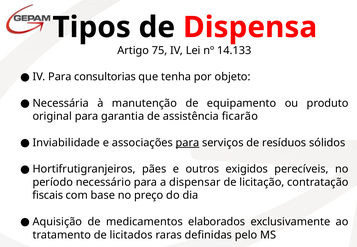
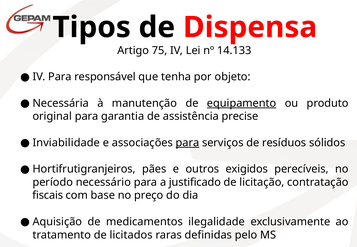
consultorias: consultorias -> responsável (105, 77)
equipamento underline: none -> present (242, 103)
ficarão: ficarão -> precise (240, 116)
dispensar: dispensar -> justificado (195, 182)
elaborados: elaborados -> ilegalidade (217, 222)
